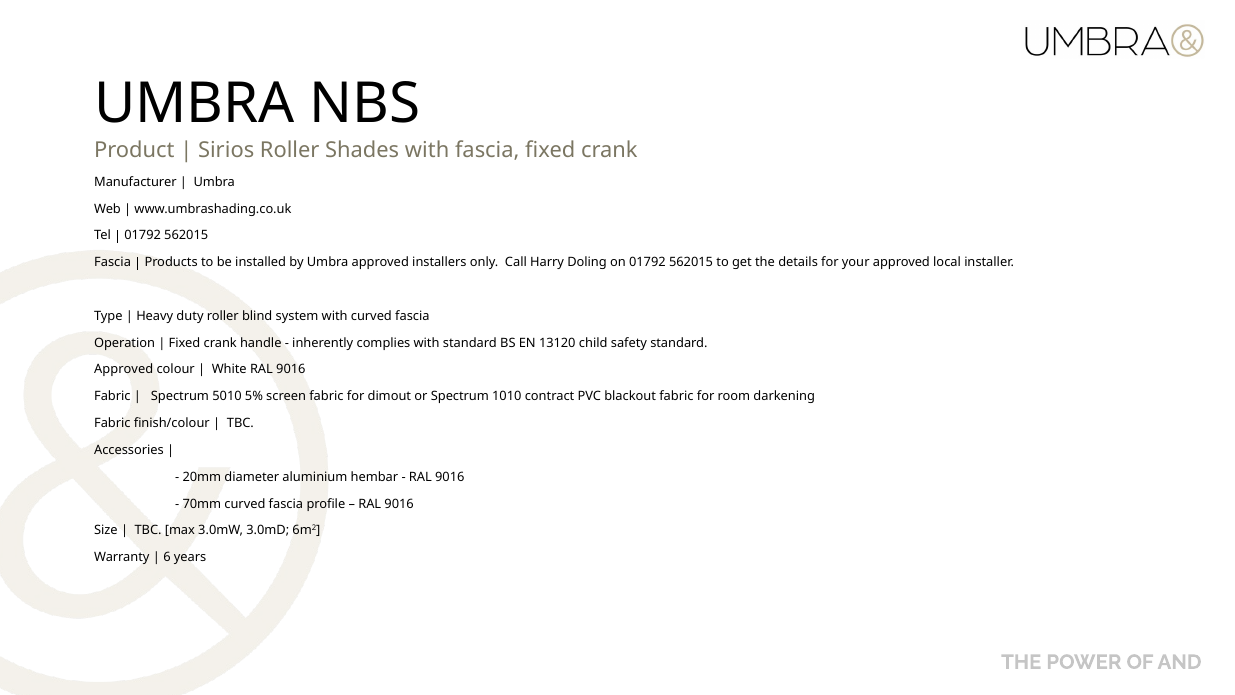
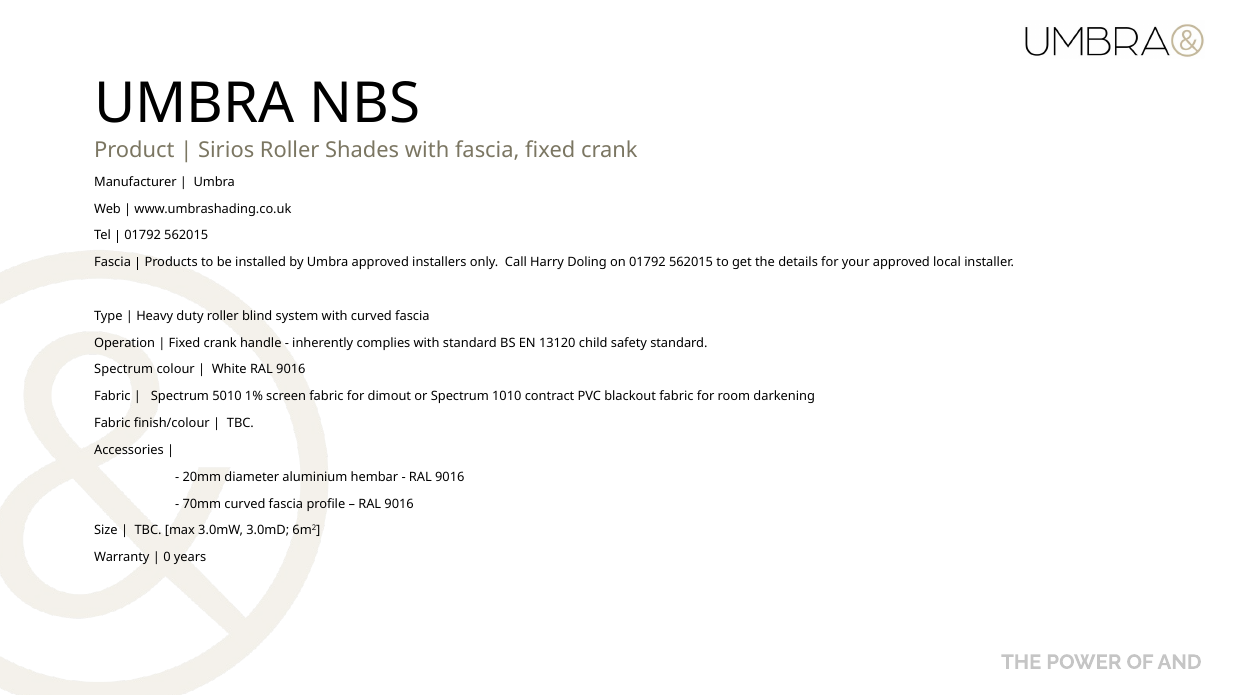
Approved: Approved -> Spectrum (124, 370)
5%: 5% -> 1% (254, 396)
6: 6 -> 0 (167, 557)
